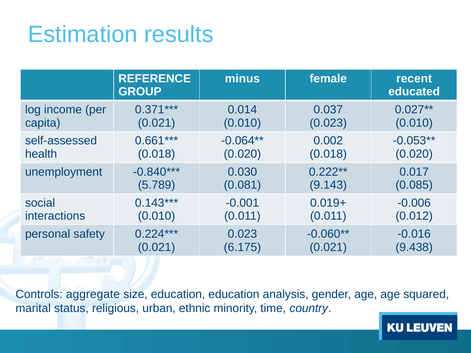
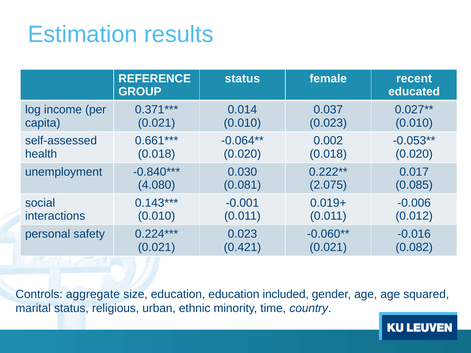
minus: minus -> status (242, 79)
5.789: 5.789 -> 4.080 (157, 185)
9.143: 9.143 -> 2.075 (328, 185)
6.175: 6.175 -> 0.421 (242, 247)
9.438: 9.438 -> 0.082 (414, 247)
analysis: analysis -> included (286, 294)
